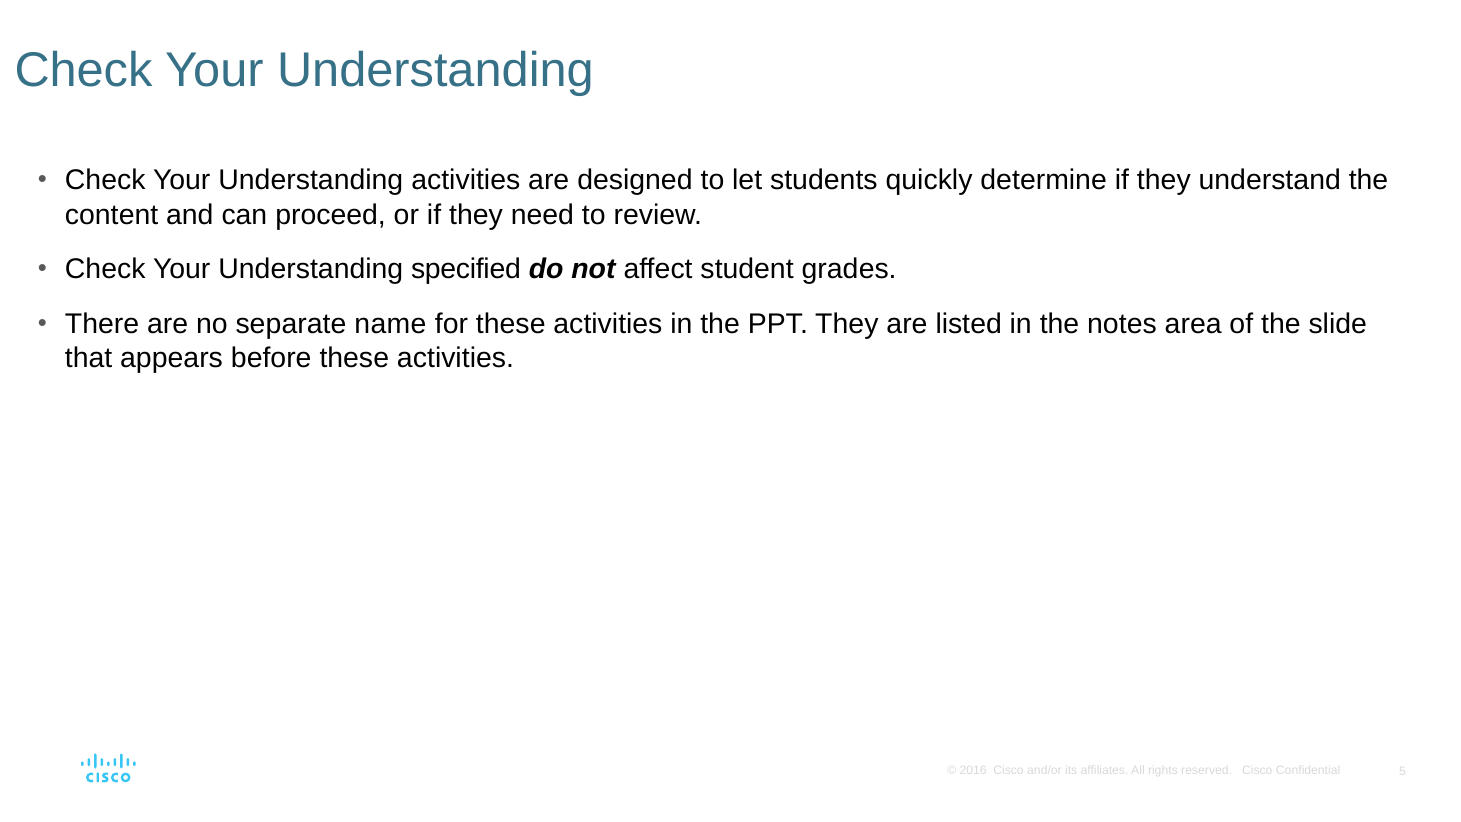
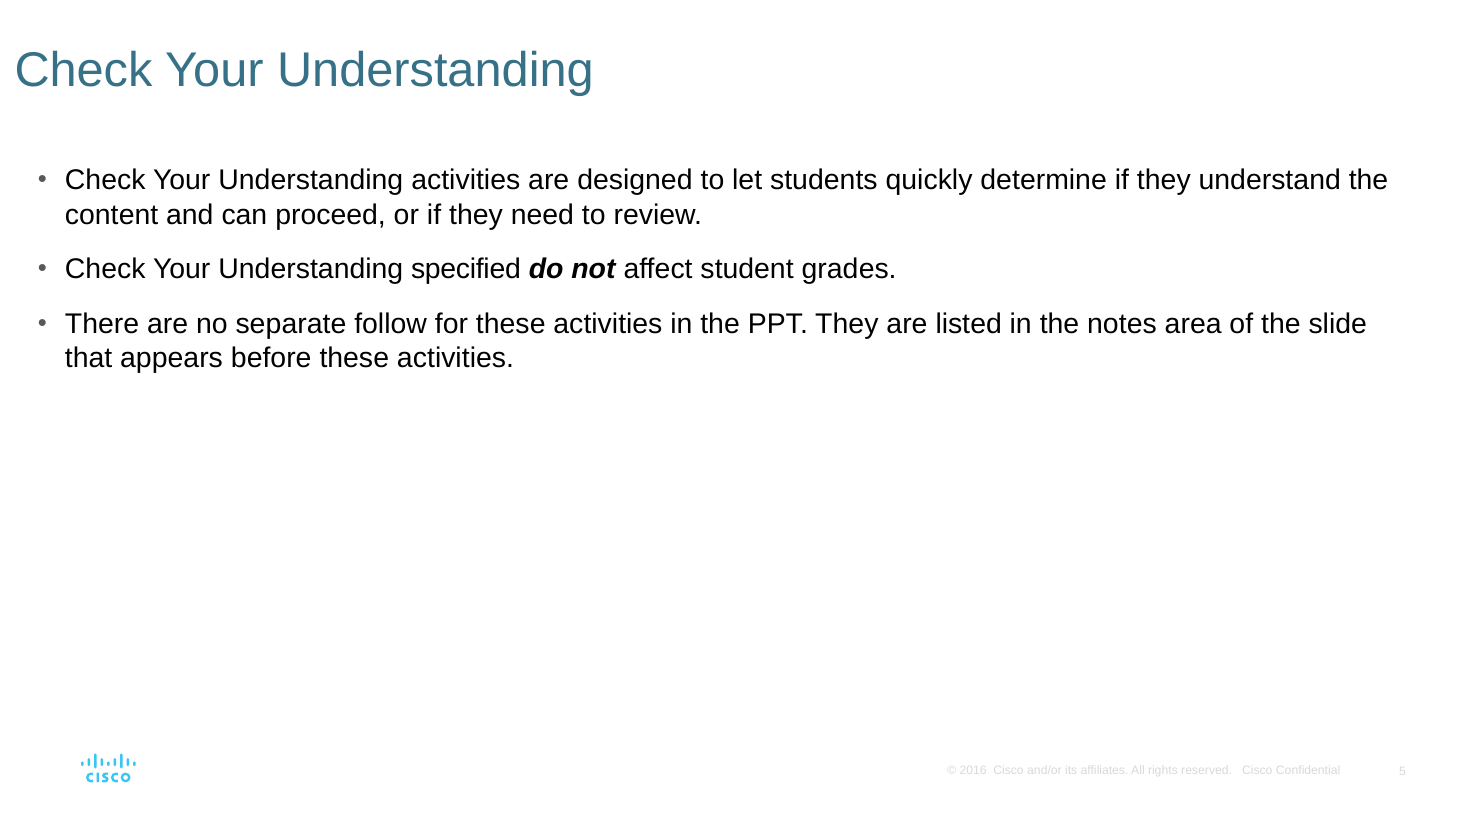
name: name -> follow (391, 324)
